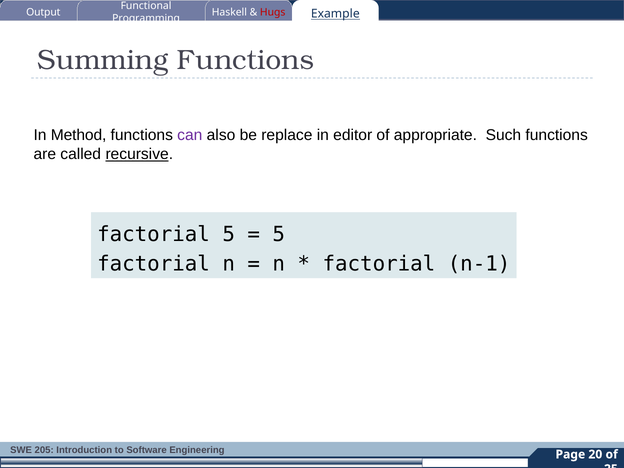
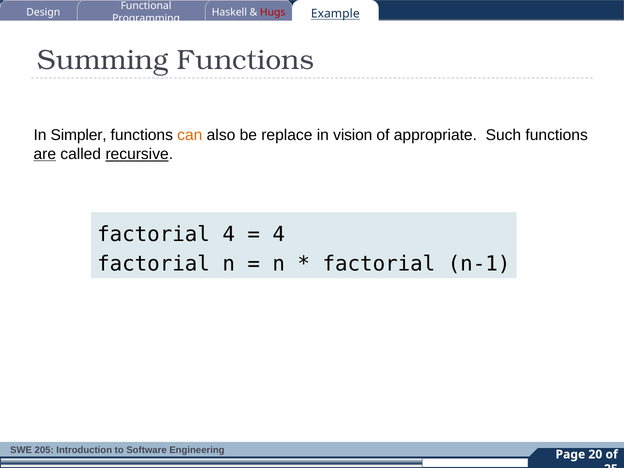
Output: Output -> Design (43, 12)
Method: Method -> Simpler (79, 135)
can colour: purple -> orange (190, 135)
editor: editor -> vision (353, 135)
are underline: none -> present (45, 154)
factorial 5: 5 -> 4 (229, 234)
5: 5 -> 4 (279, 234)
